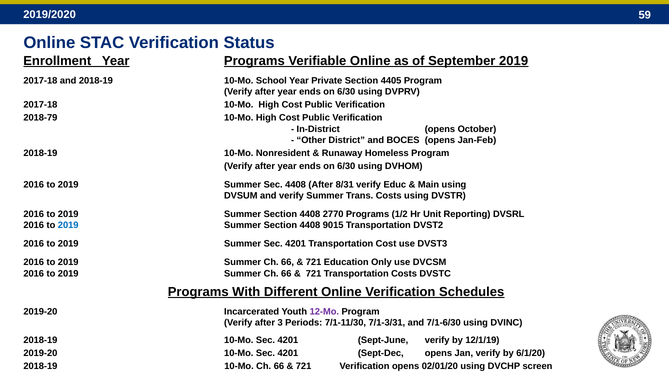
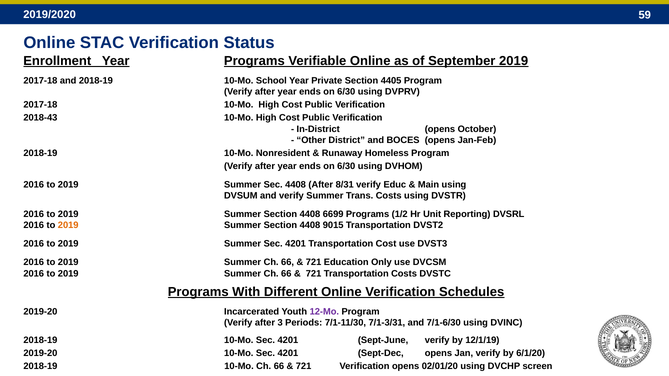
2018-79: 2018-79 -> 2018-43 (40, 118)
2770: 2770 -> 6699 (333, 214)
2019 colour: blue -> orange (68, 226)
